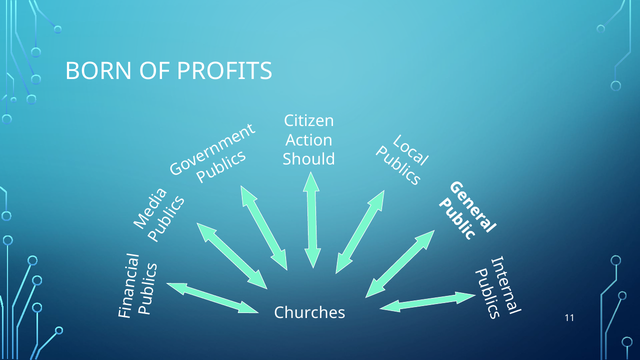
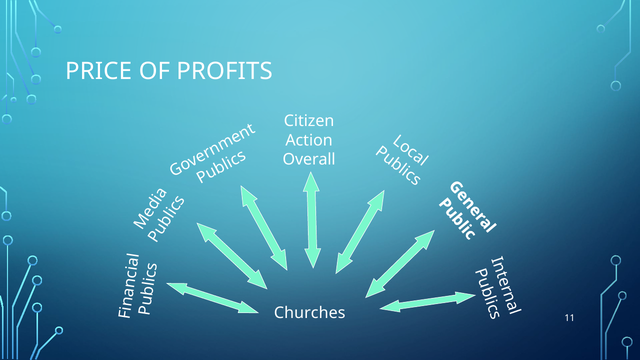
BORN: BORN -> PRICE (99, 71)
Should: Should -> Overall (309, 159)
